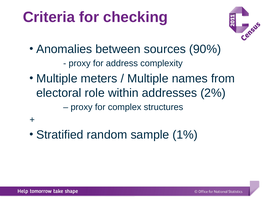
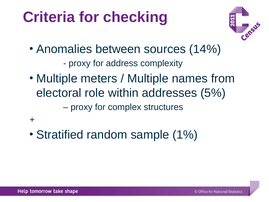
90%: 90% -> 14% (205, 49)
2%: 2% -> 5% (213, 93)
